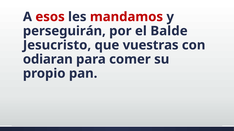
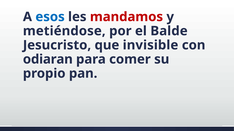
esos colour: red -> blue (50, 17)
perseguirán: perseguirán -> metiéndose (64, 31)
vuestras: vuestras -> invisible (150, 45)
